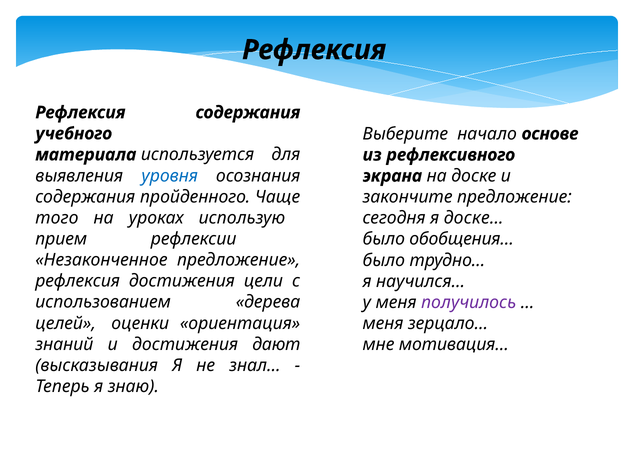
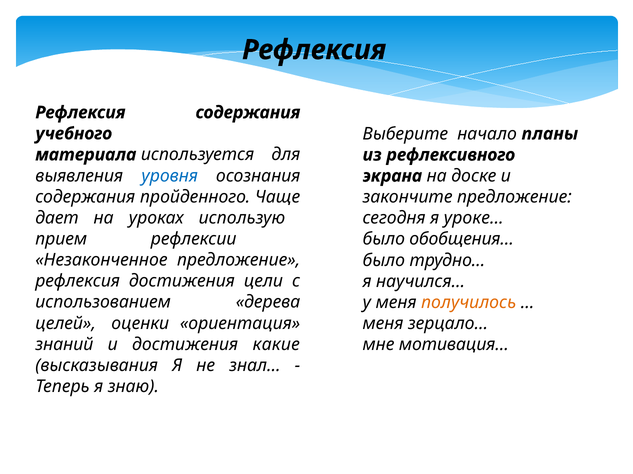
основе: основе -> планы (550, 134)
того: того -> дает (57, 218)
доске…: доске… -> уроке… (474, 218)
получилось colour: purple -> orange (469, 303)
дают: дают -> какие (276, 345)
